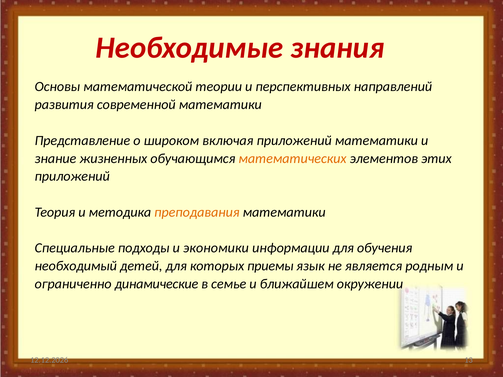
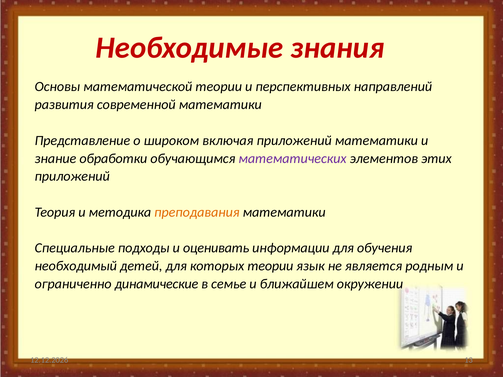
жизненных: жизненных -> обработки (113, 159)
математических colour: orange -> purple (293, 159)
экономики: экономики -> оценивать (216, 248)
которых приемы: приемы -> теории (270, 266)
